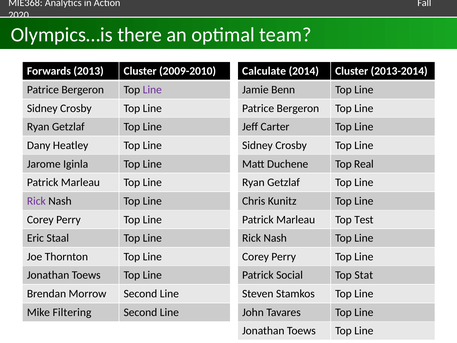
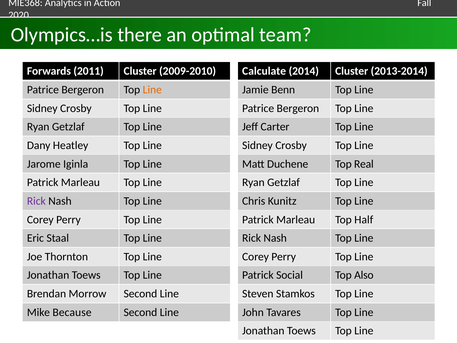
2013: 2013 -> 2011 (89, 71)
Line colour: purple -> orange (152, 90)
Test: Test -> Half (364, 219)
Stat: Stat -> Also (364, 275)
Filtering: Filtering -> Because (72, 312)
